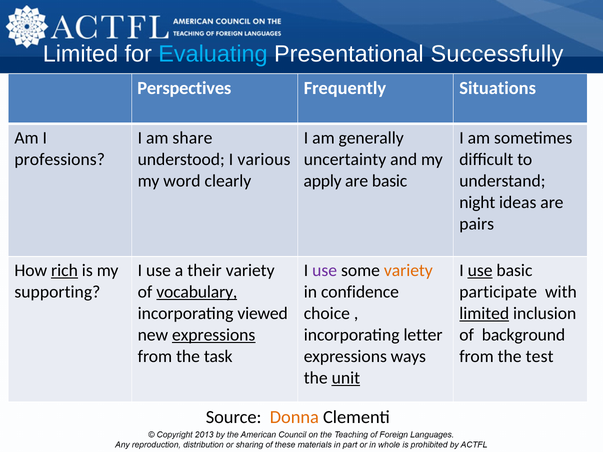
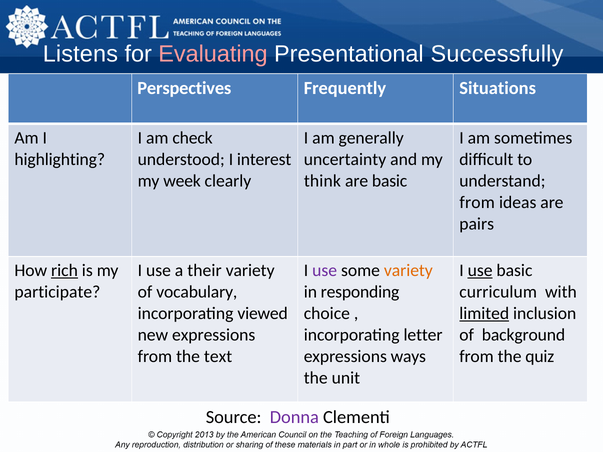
Limited: Limited -> Listens (80, 54)
Evaluating colour: light blue -> pink (213, 54)
share: share -> check (193, 138)
professions: professions -> highlighting (60, 159)
various: various -> interest (264, 159)
word: word -> week (182, 181)
apply: apply -> think (322, 181)
night: night -> from (477, 202)
supporting: supporting -> participate (57, 292)
vocabulary underline: present -> none (197, 292)
confidence: confidence -> responding (360, 292)
participate: participate -> curriculum (498, 292)
expressions underline: present -> none (214, 335)
task: task -> text (218, 357)
test: test -> quiz (540, 357)
unit underline: present -> none (346, 378)
Donna colour: orange -> purple (294, 417)
